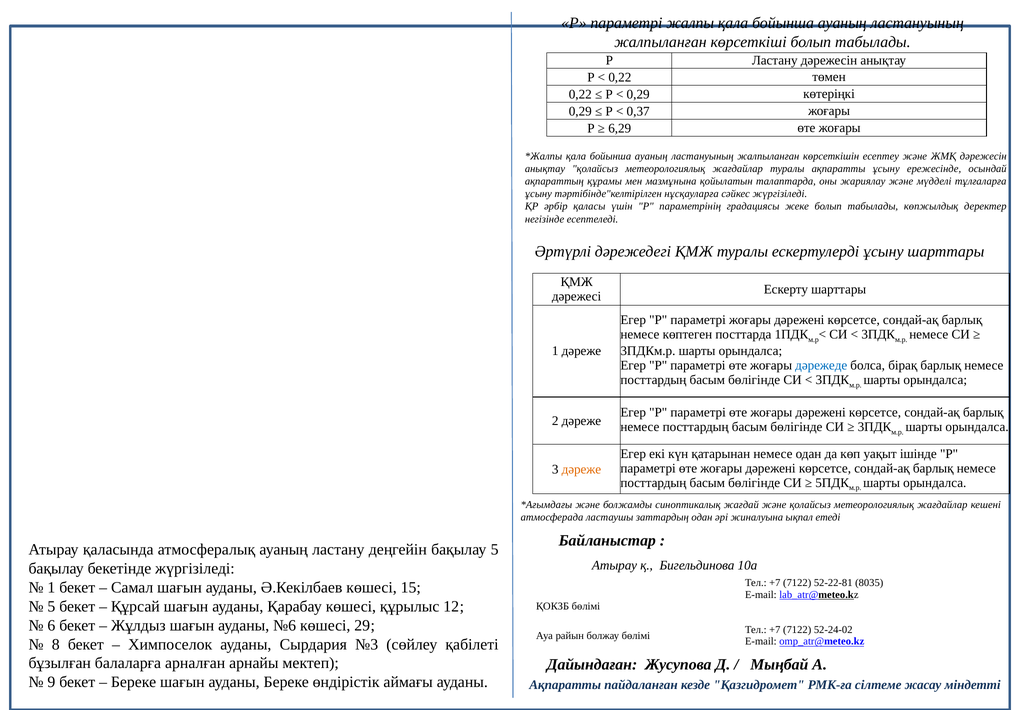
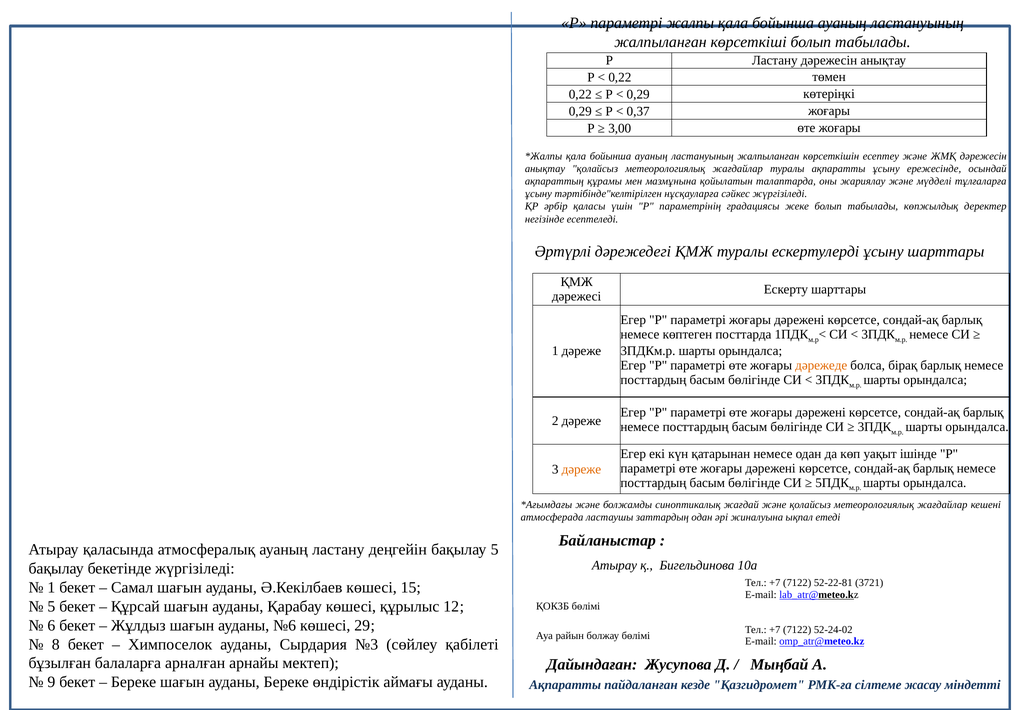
6,29: 6,29 -> 3,00 (620, 128)
дәрежеде colour: blue -> orange (821, 366)
8035: 8035 -> 3721 (869, 583)
